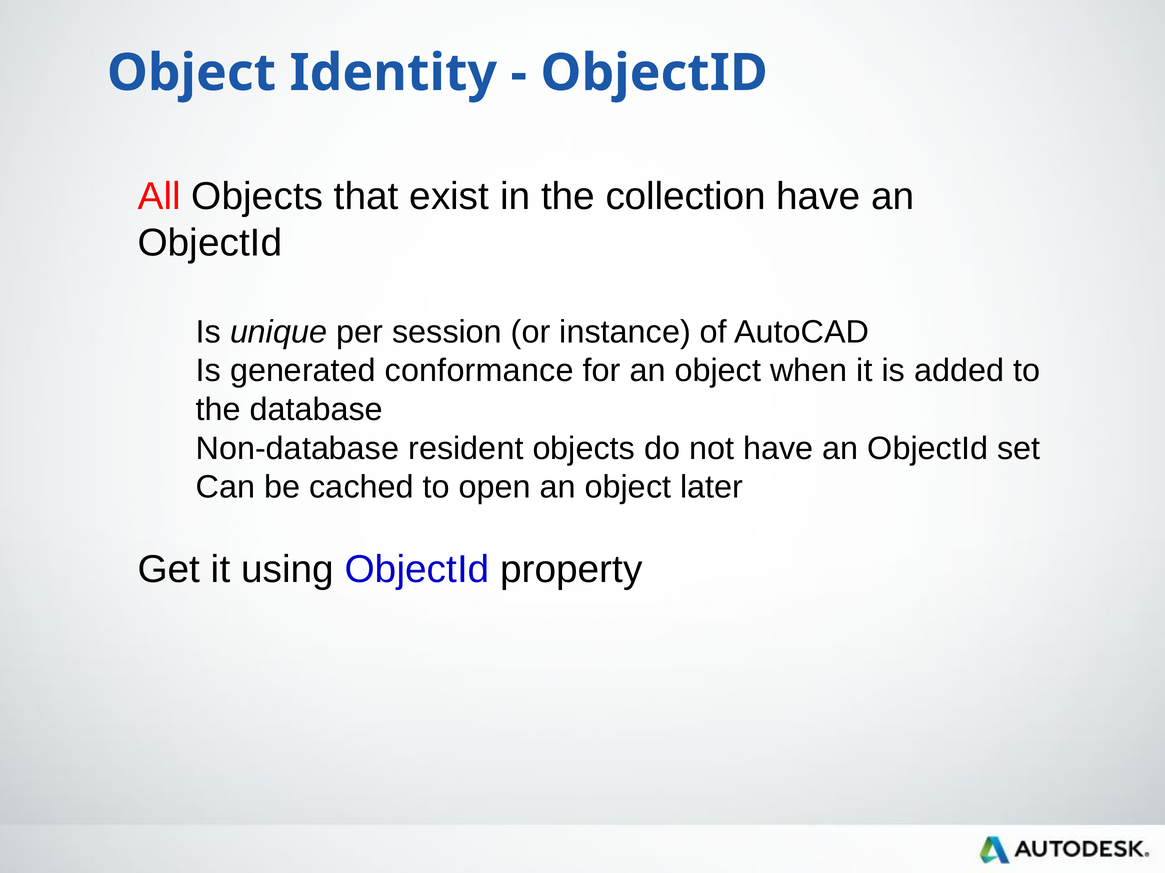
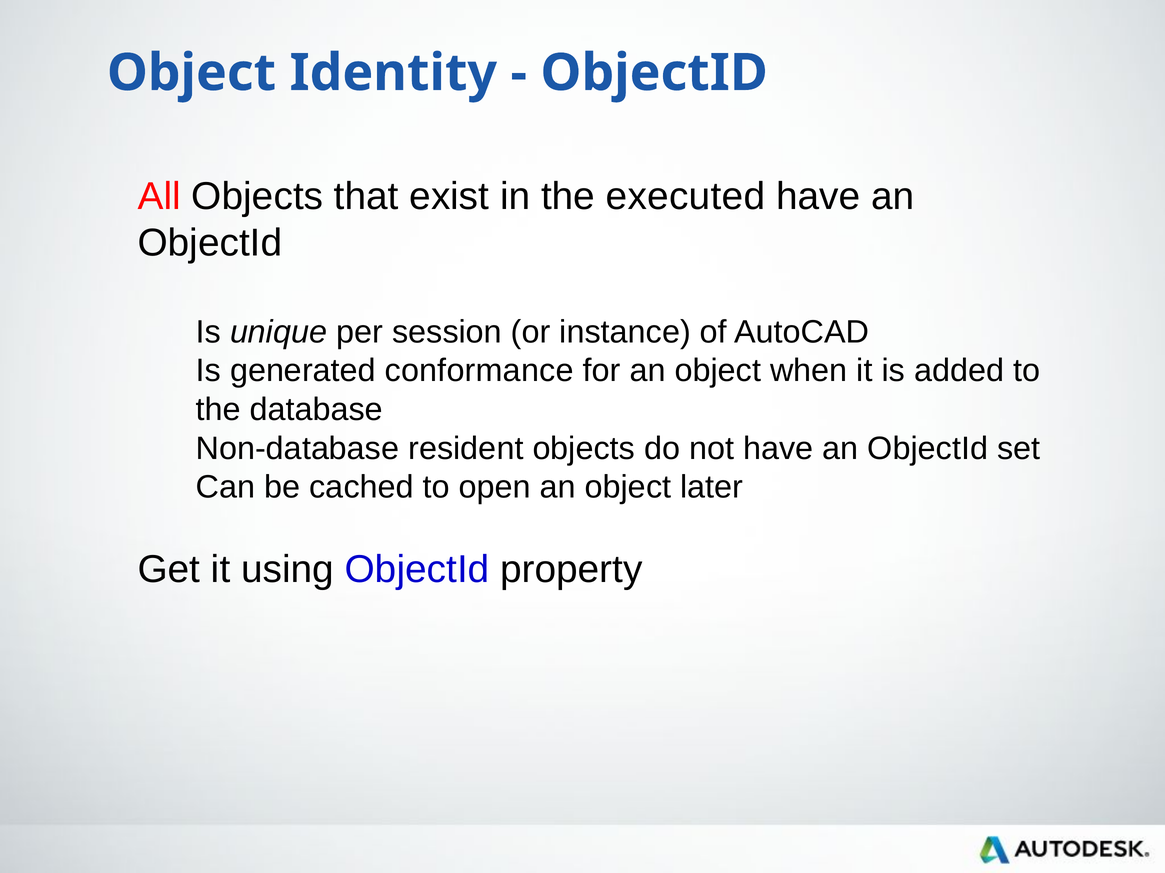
collection: collection -> executed (685, 197)
